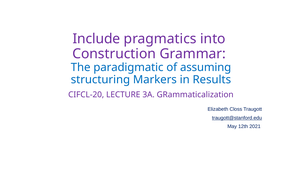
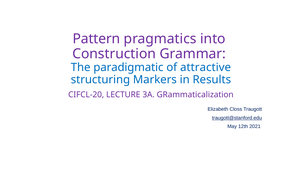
Include: Include -> Pattern (96, 39)
assuming: assuming -> attractive (206, 67)
